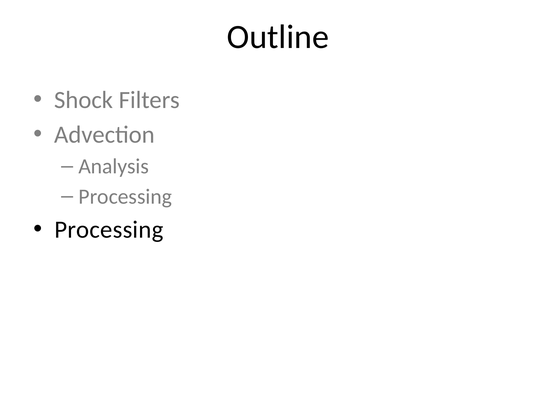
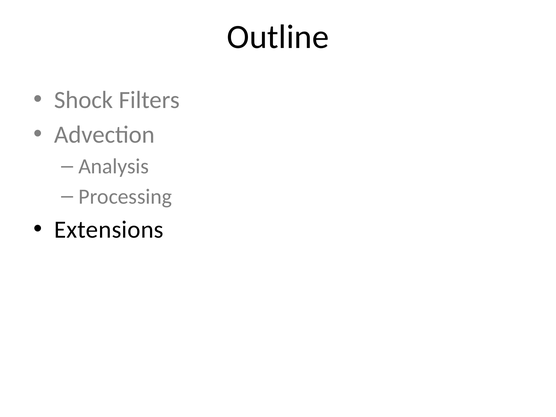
Processing: Processing -> Extensions (109, 230)
